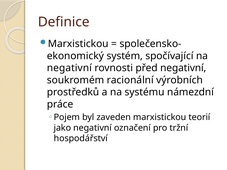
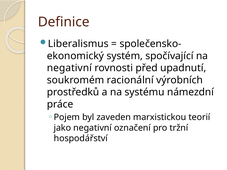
Marxistickou: Marxistickou -> Liberalismus (78, 44)
před negativní: negativní -> upadnutí (183, 68)
